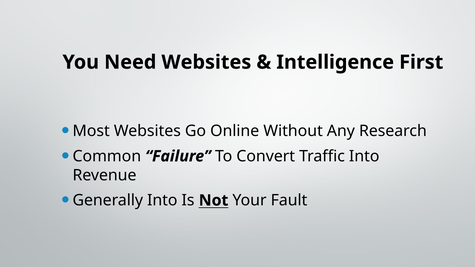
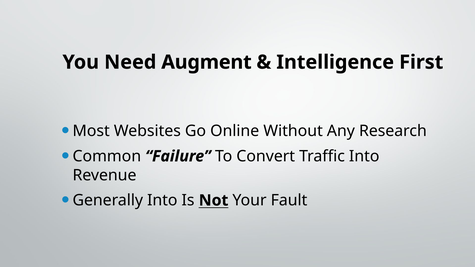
Need Websites: Websites -> Augment (206, 62)
